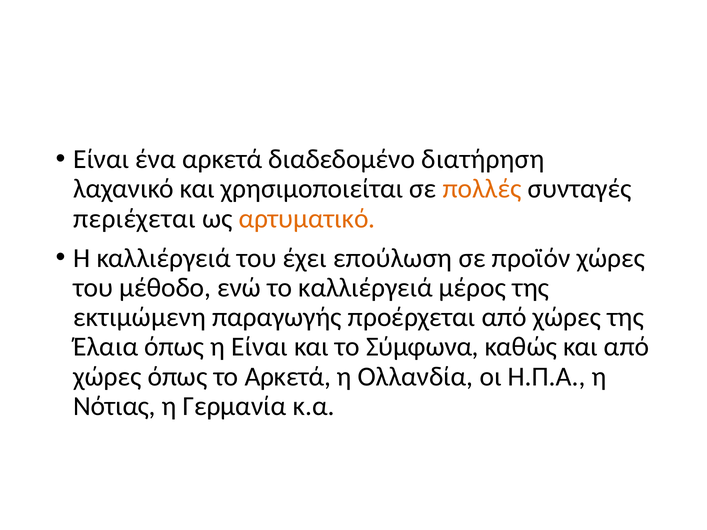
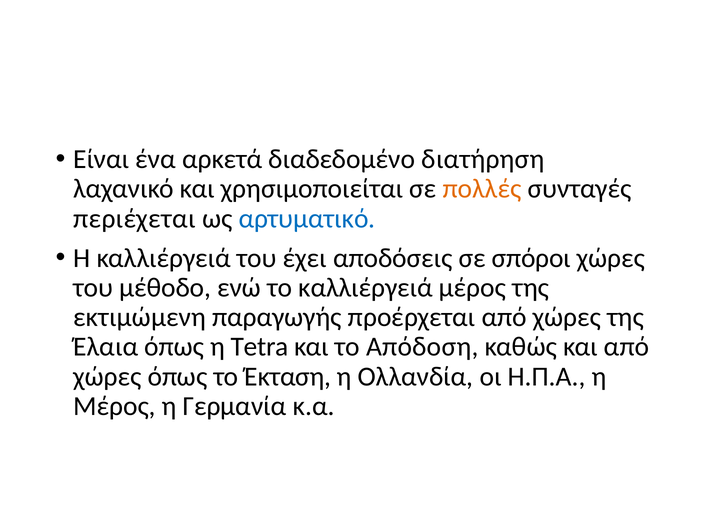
αρτυματικό colour: orange -> blue (307, 219)
επούλωση: επούλωση -> αποδόσεις (393, 258)
προϊόν: προϊόν -> σπόροι (531, 258)
η Είναι: Είναι -> Tetra (260, 347)
Σύμφωνα: Σύμφωνα -> Απόδοση (422, 347)
το Αρκετά: Αρκετά -> Έκταση (288, 377)
Νότιας: Νότιας -> Μέρος (114, 406)
